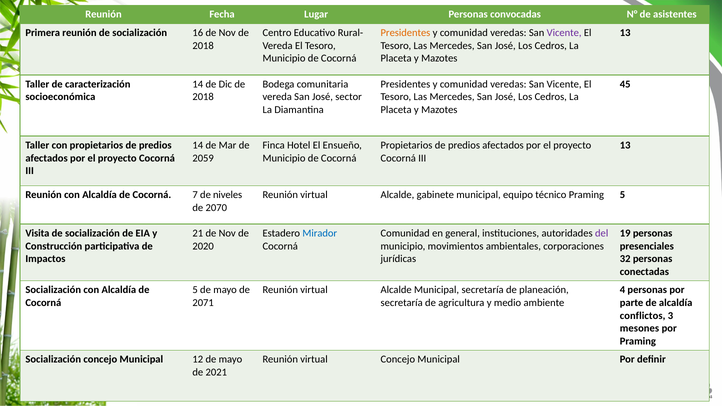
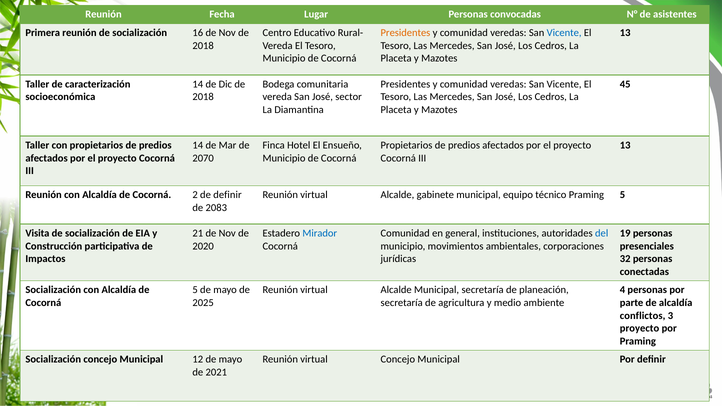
Vicente colour: purple -> blue (564, 33)
2059: 2059 -> 2070 (203, 158)
7: 7 -> 2 (195, 195)
de niveles: niveles -> definir (228, 195)
2070: 2070 -> 2083 (216, 208)
del colour: purple -> blue (602, 233)
2071: 2071 -> 2025 (203, 303)
mesones: mesones -> proyecto (640, 328)
